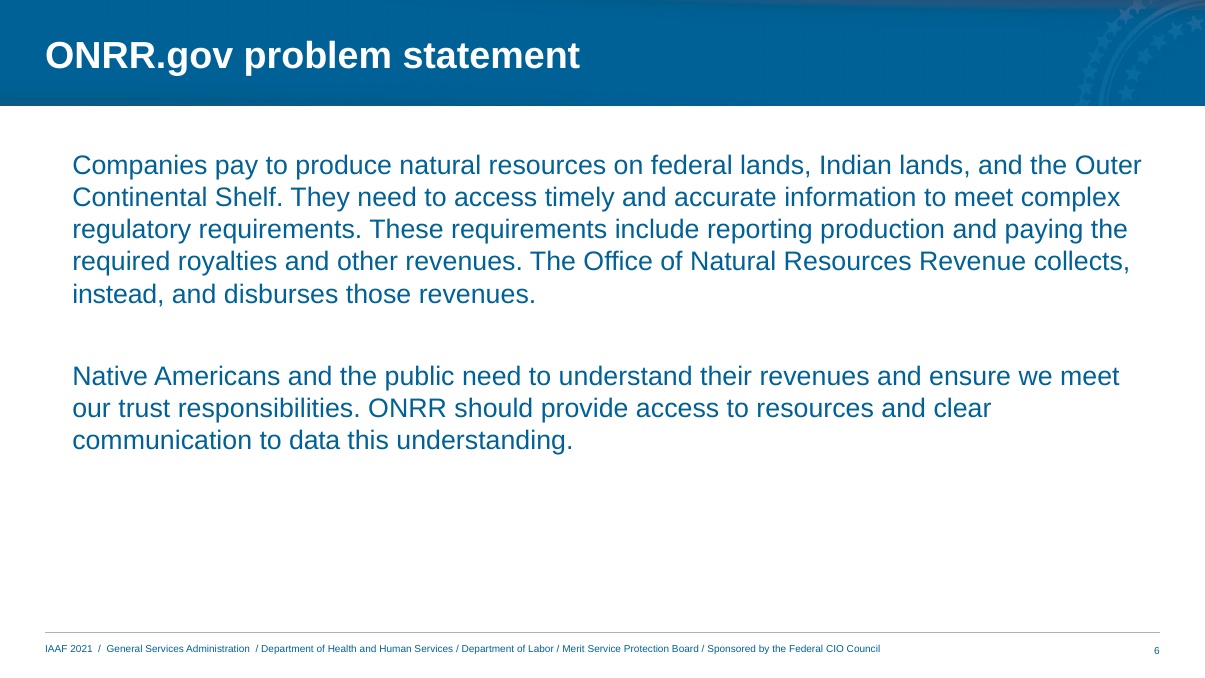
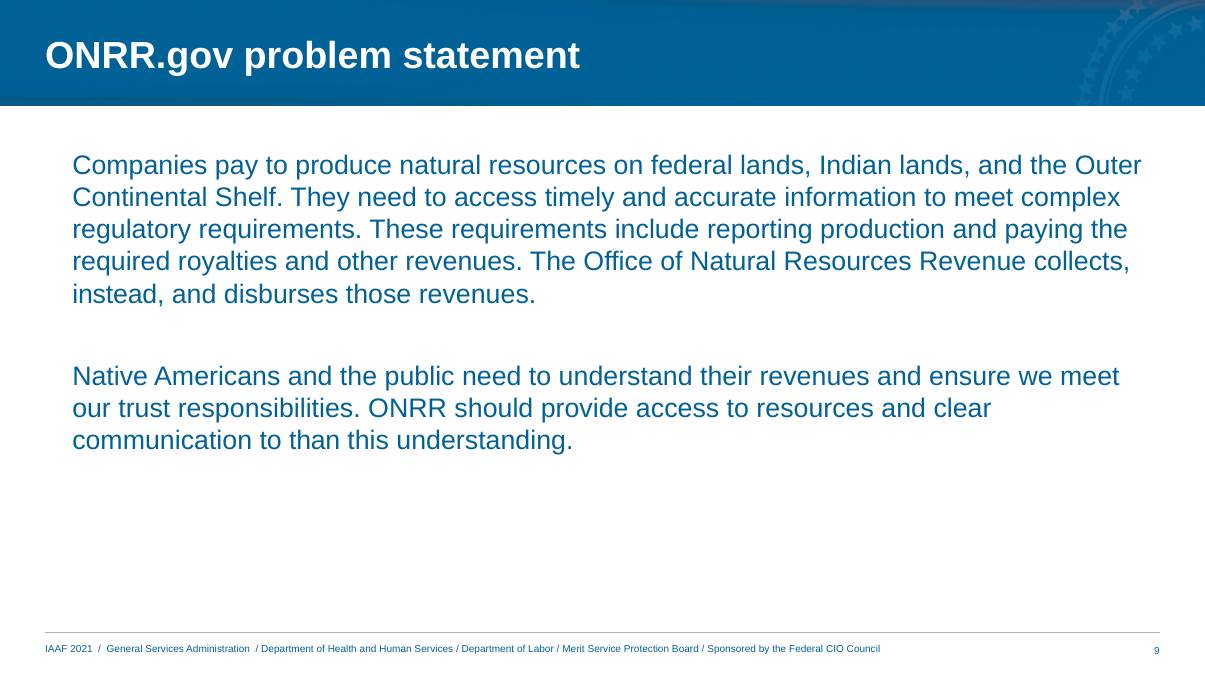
data: data -> than (315, 440)
6: 6 -> 9 (1157, 651)
